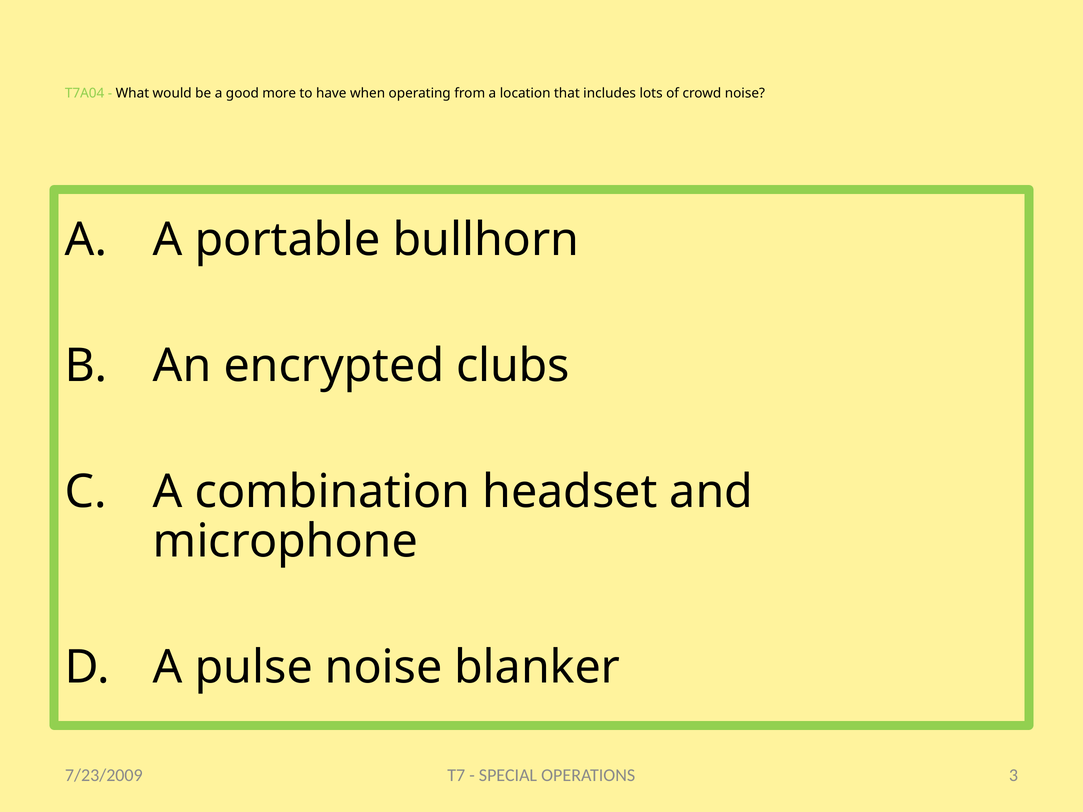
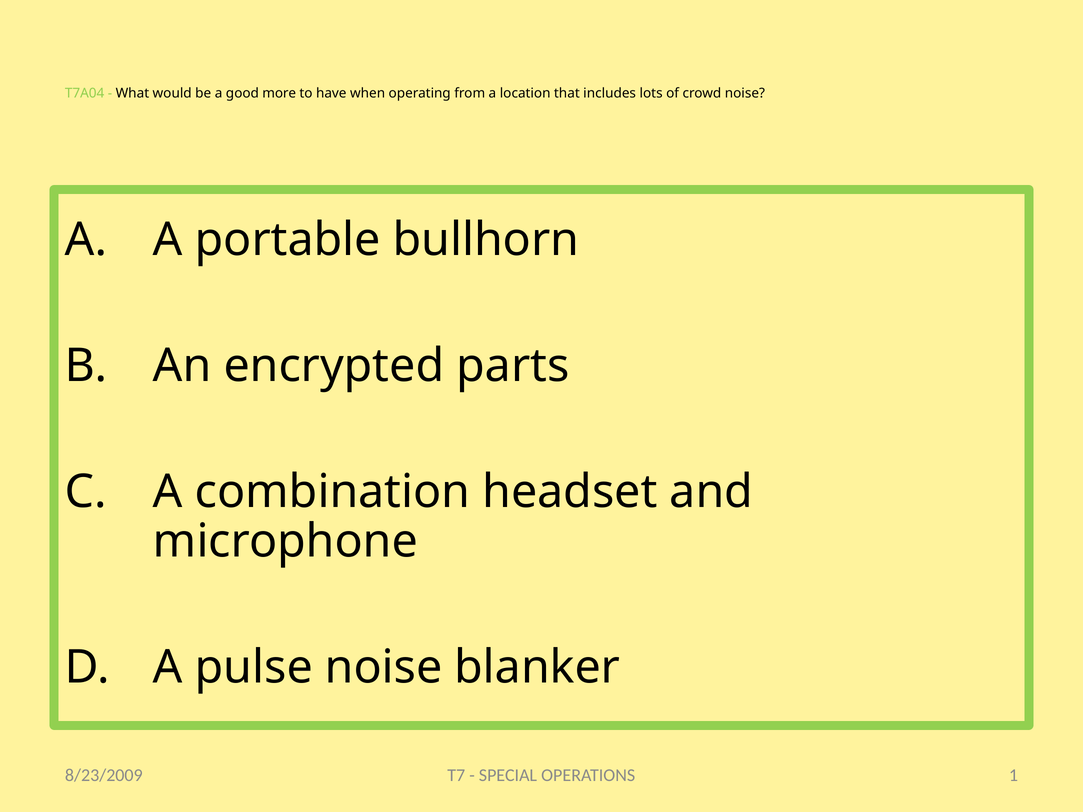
clubs: clubs -> parts (513, 366)
3: 3 -> 1 (1014, 776)
7/23/2009: 7/23/2009 -> 8/23/2009 (104, 776)
